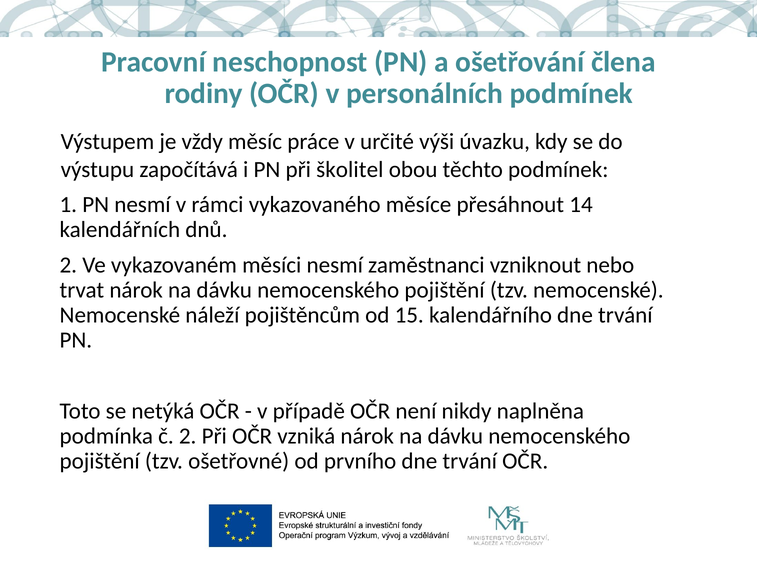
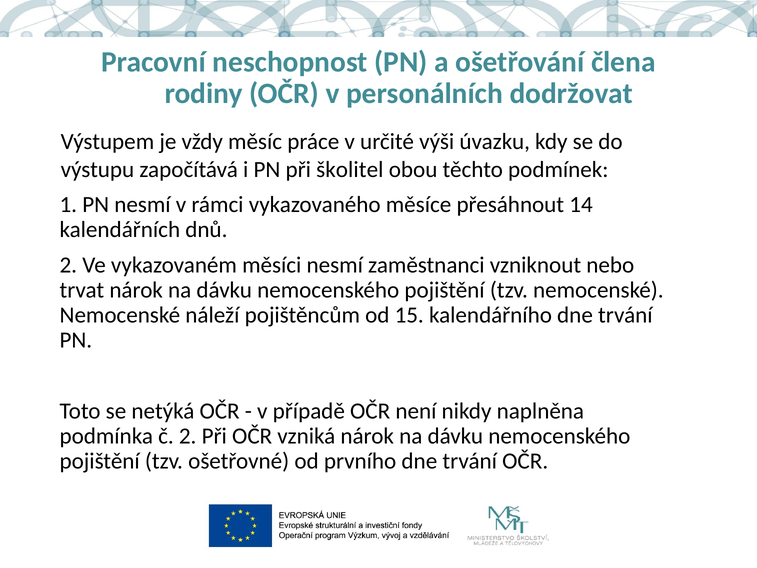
personálních podmínek: podmínek -> dodržovat (571, 94)
